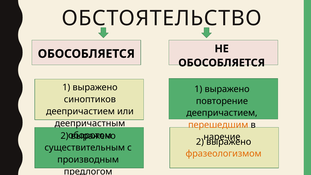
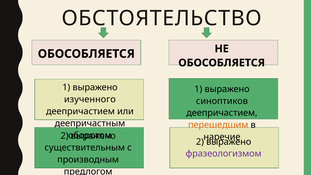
синоптиков: синоптиков -> изученного (90, 99)
повторение: повторение -> синоптиков (222, 101)
фразеологизмом colour: orange -> purple (224, 154)
